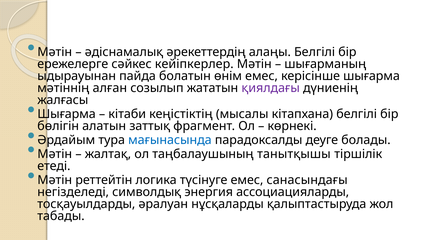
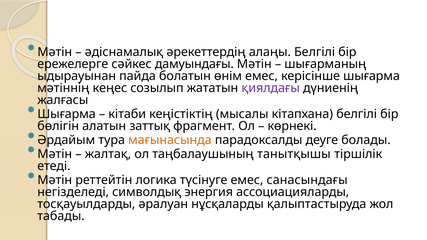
кейіпкерлер: кейіпкерлер -> дамуындағы (194, 64)
алған: алған -> кеңес (110, 88)
мағынасында colour: blue -> orange (170, 140)
